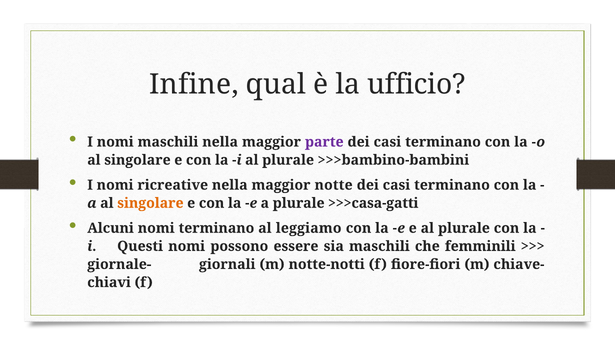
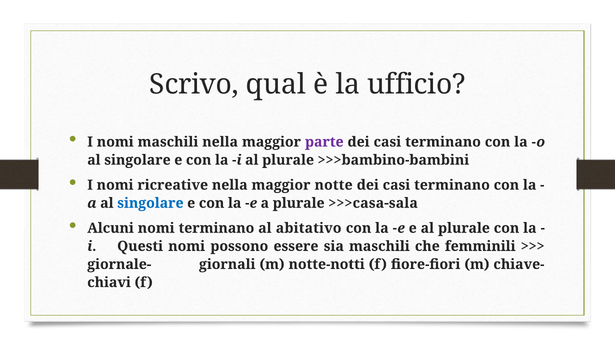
Infine: Infine -> Scrivo (194, 84)
singolare colour: orange -> blue (150, 203)
>>>casa-gatti: >>>casa-gatti -> >>>casa-sala (373, 203)
leggiamo: leggiamo -> abitativo (309, 228)
